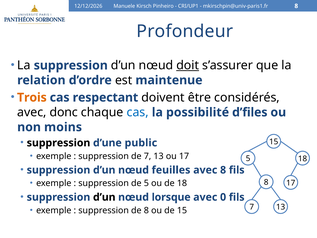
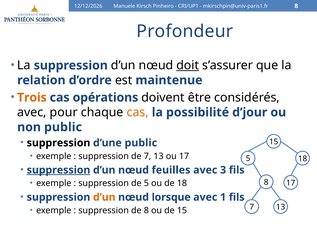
respectant: respectant -> opérations (105, 97)
donc: donc -> pour (64, 112)
cas colour: blue -> orange (138, 112)
d’files: d’files -> d’jour (250, 112)
non moins: moins -> public (63, 127)
suppression underline: none -> present (59, 170)
avec 8: 8 -> 3 (223, 170)
d’un colour: black -> orange (104, 197)
0: 0 -> 1 (223, 197)
